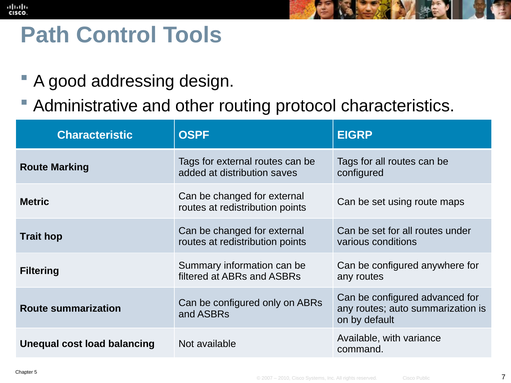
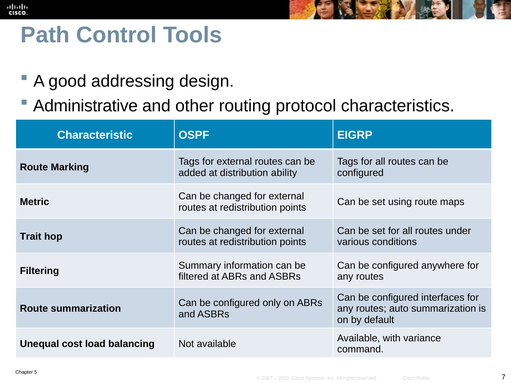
saves: saves -> ability (284, 173)
advanced: advanced -> interfaces (443, 298)
